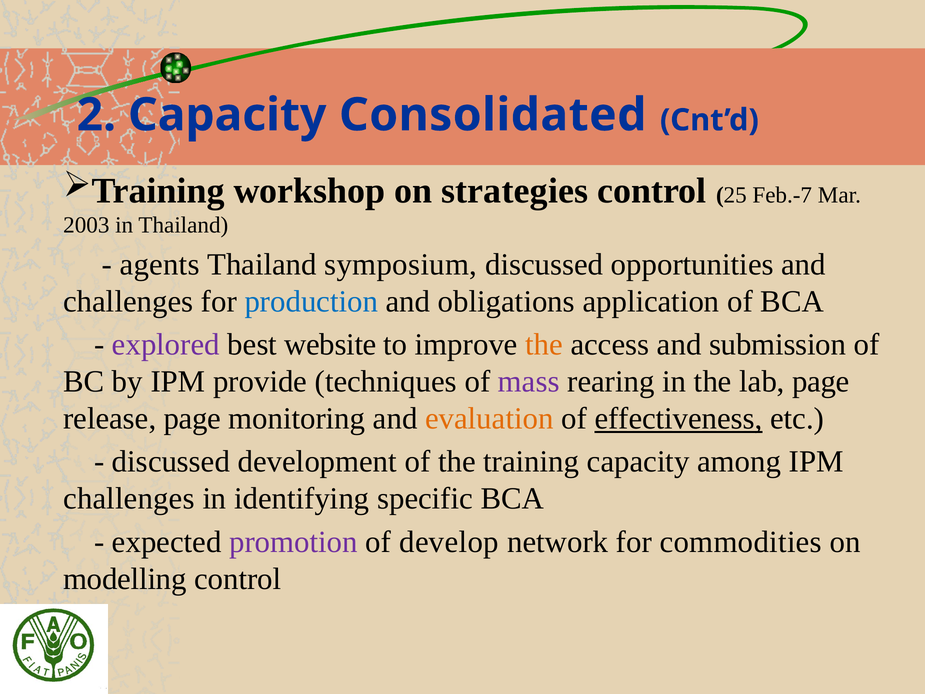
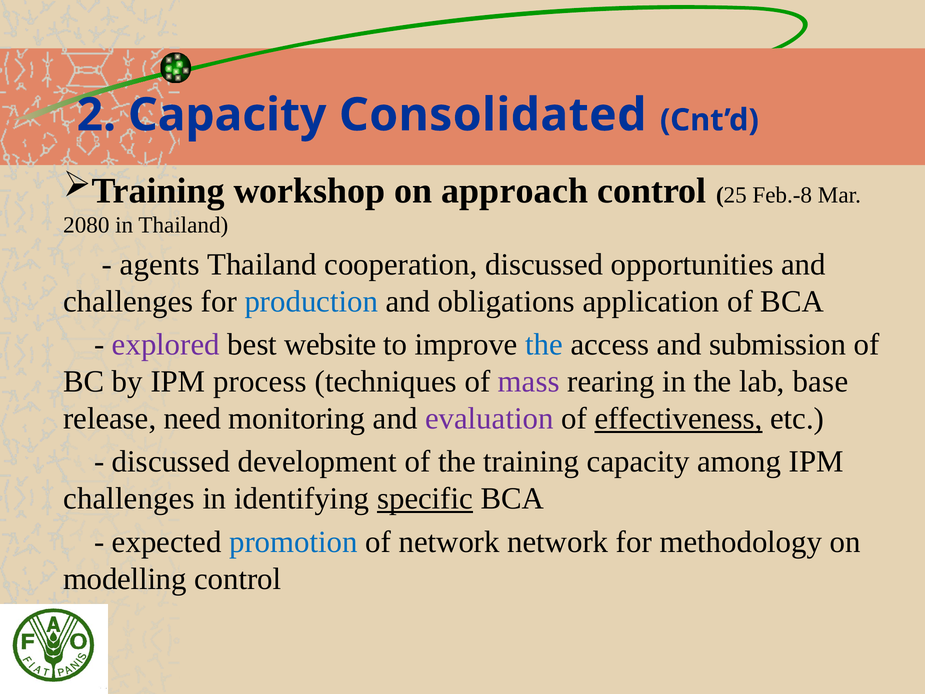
strategies: strategies -> approach (515, 191)
Feb.-7: Feb.-7 -> Feb.-8 (782, 195)
2003: 2003 -> 2080 (86, 225)
symposium: symposium -> cooperation (401, 264)
the colour: orange -> blue (544, 344)
provide: provide -> process (260, 381)
lab page: page -> base (820, 381)
release page: page -> need (192, 418)
evaluation colour: orange -> purple (489, 418)
specific underline: none -> present (425, 499)
promotion colour: purple -> blue (293, 542)
of develop: develop -> network (449, 542)
commodities: commodities -> methodology (741, 542)
